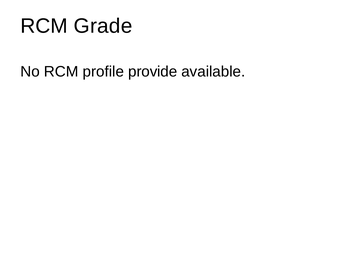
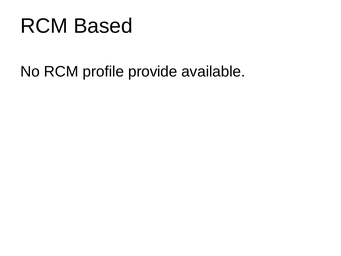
Grade: Grade -> Based (103, 26)
